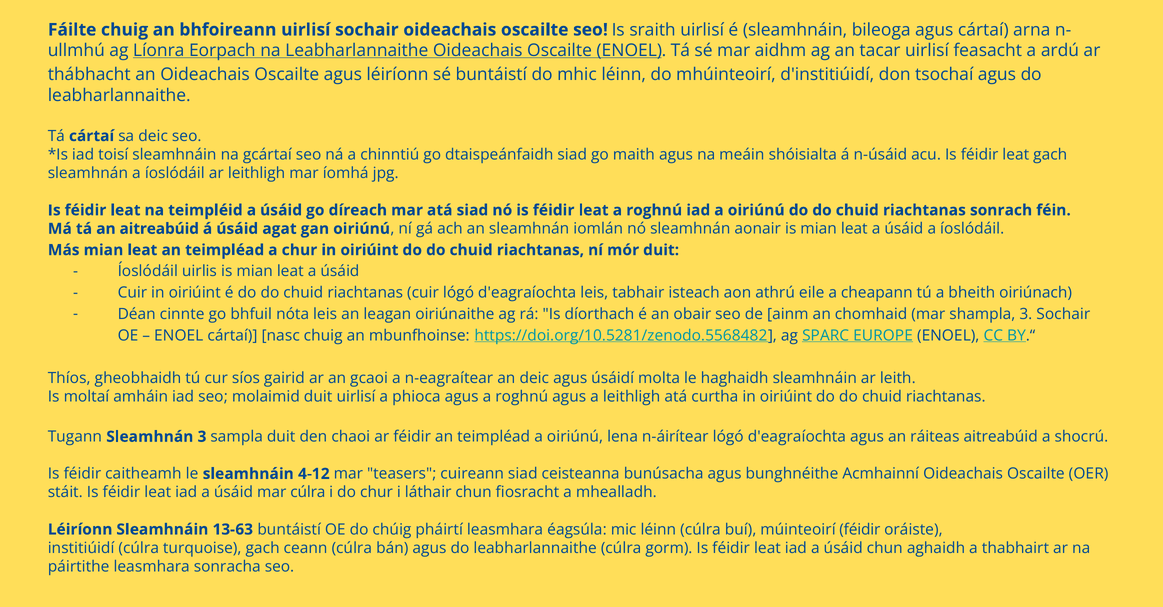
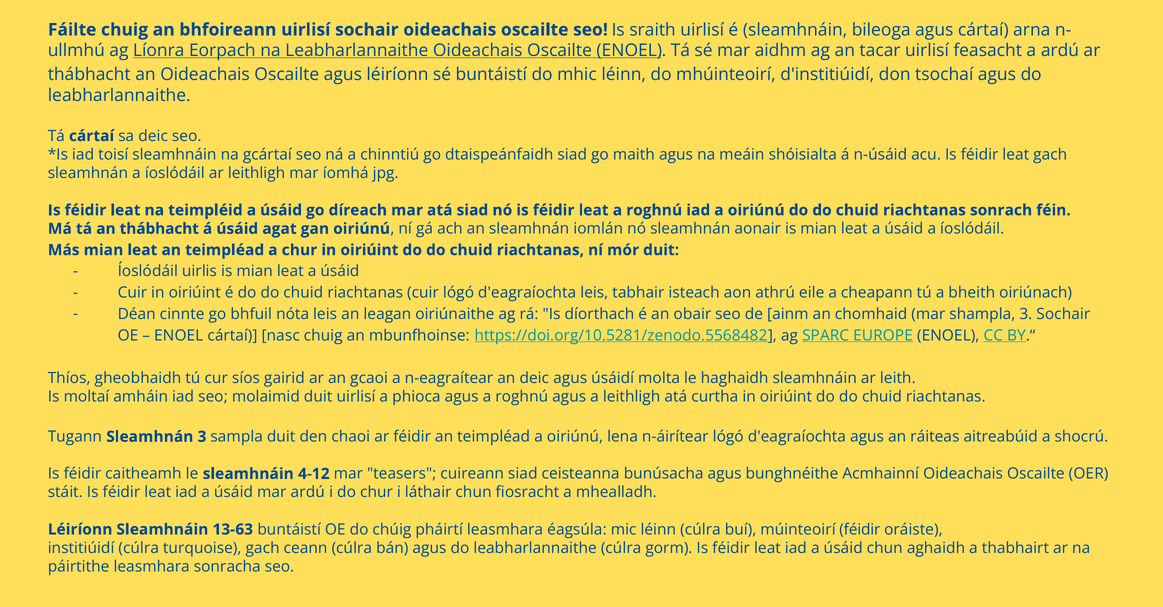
an aitreabúid: aitreabúid -> thábhacht (159, 229)
mar cúlra: cúlra -> ardú (308, 493)
